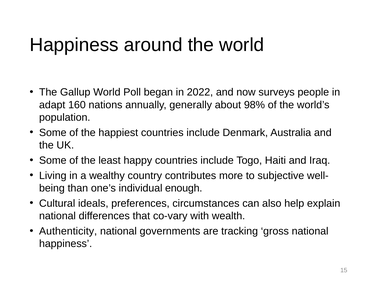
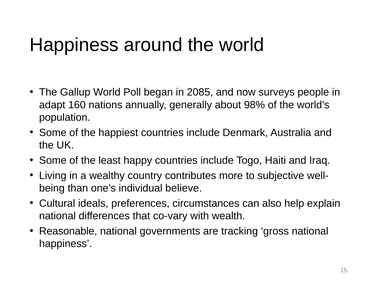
2022: 2022 -> 2085 (200, 92)
enough: enough -> believe (184, 188)
Authenticity: Authenticity -> Reasonable (68, 231)
